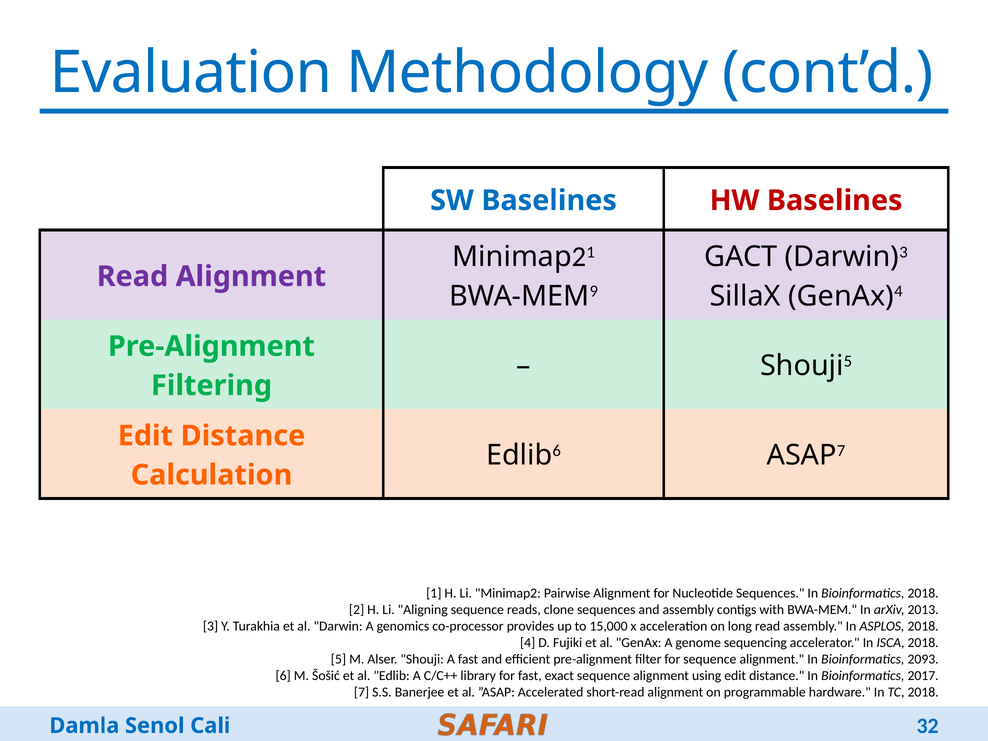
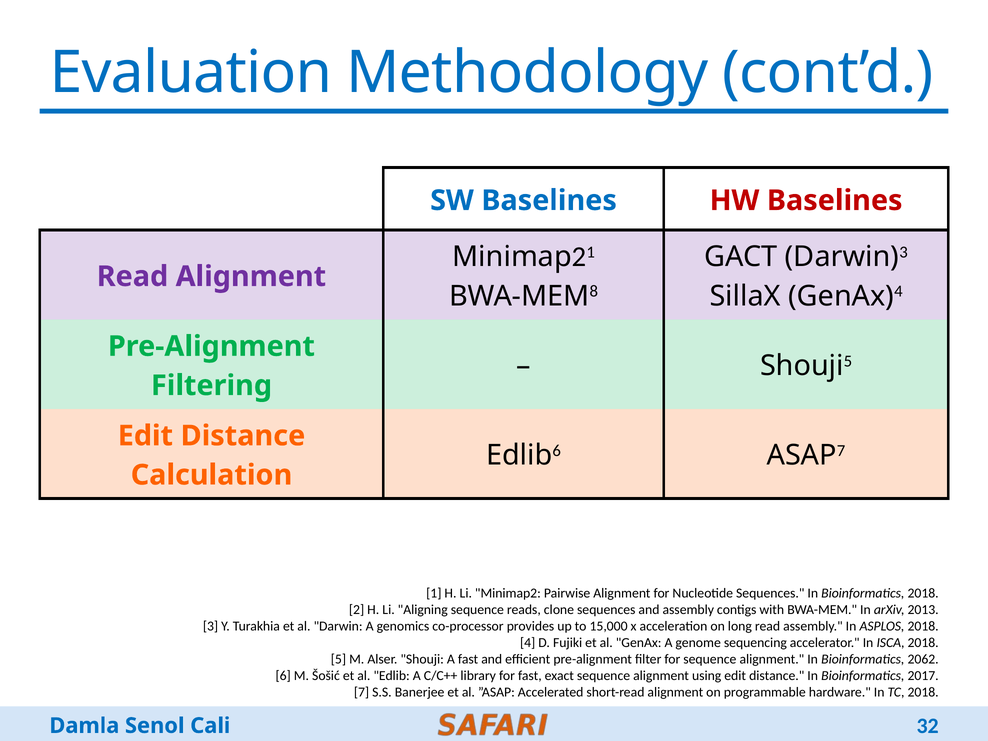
9: 9 -> 8 (594, 291)
2093: 2093 -> 2062 (923, 659)
